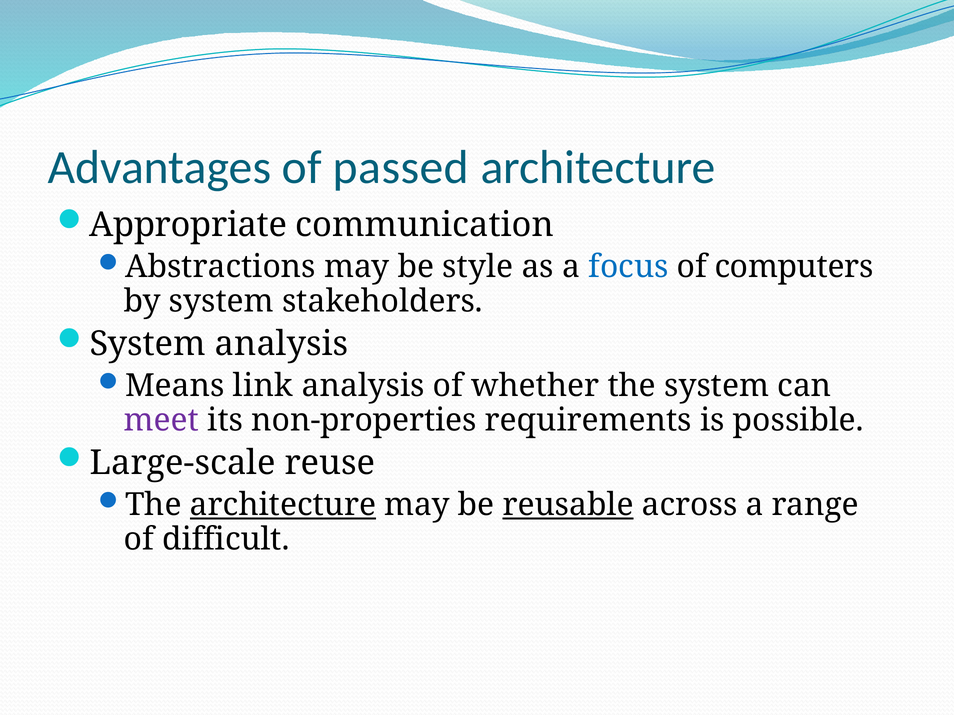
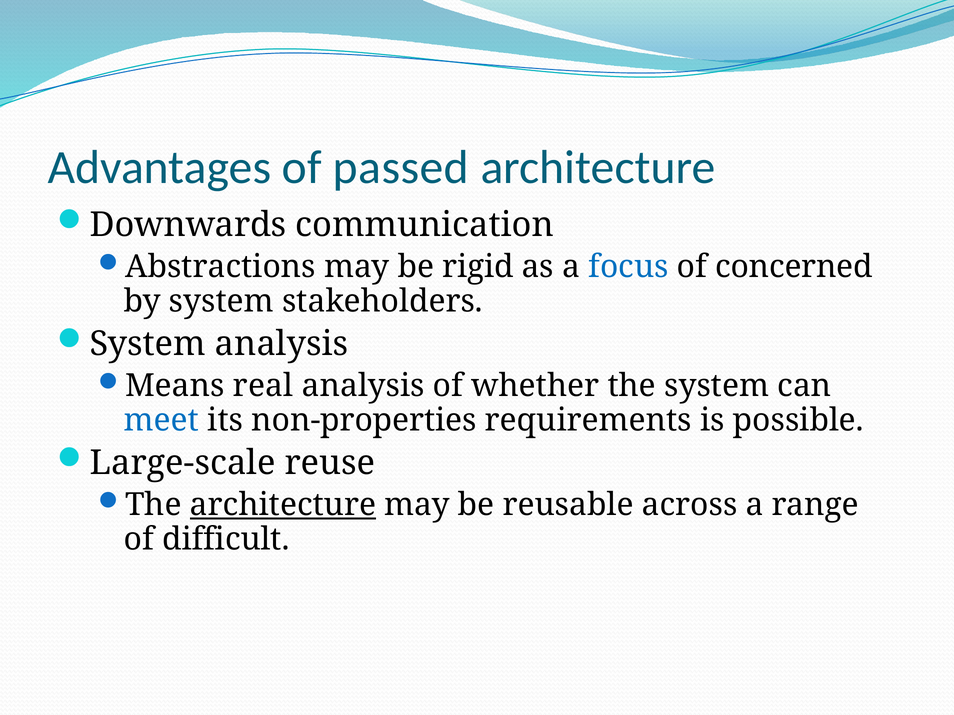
Appropriate: Appropriate -> Downwards (188, 225)
style: style -> rigid (478, 267)
computers: computers -> concerned (794, 267)
link: link -> real (263, 386)
meet colour: purple -> blue (162, 421)
reusable underline: present -> none (568, 505)
